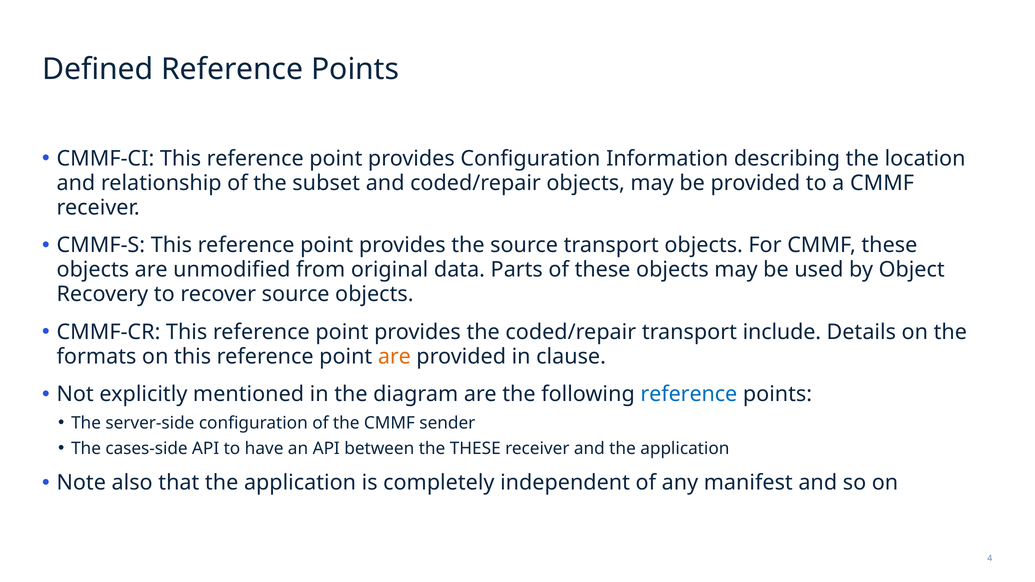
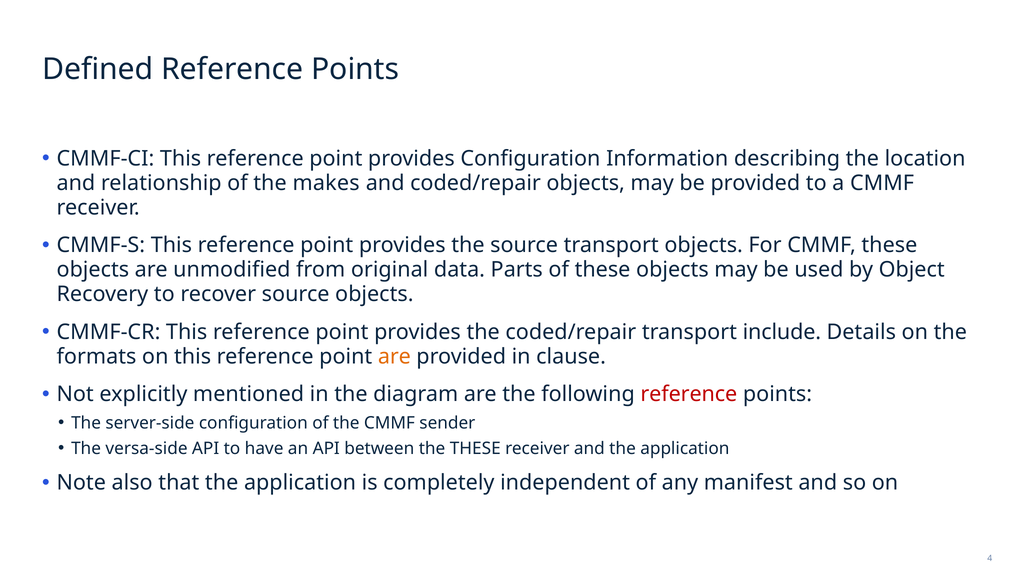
subset: subset -> makes (326, 183)
reference colour: blue -> red (689, 394)
cases-side: cases-side -> versa-side (147, 449)
